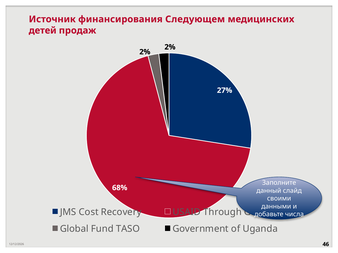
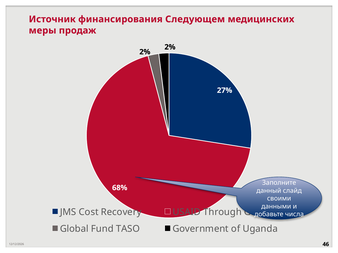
детей: детей -> меры (43, 31)
